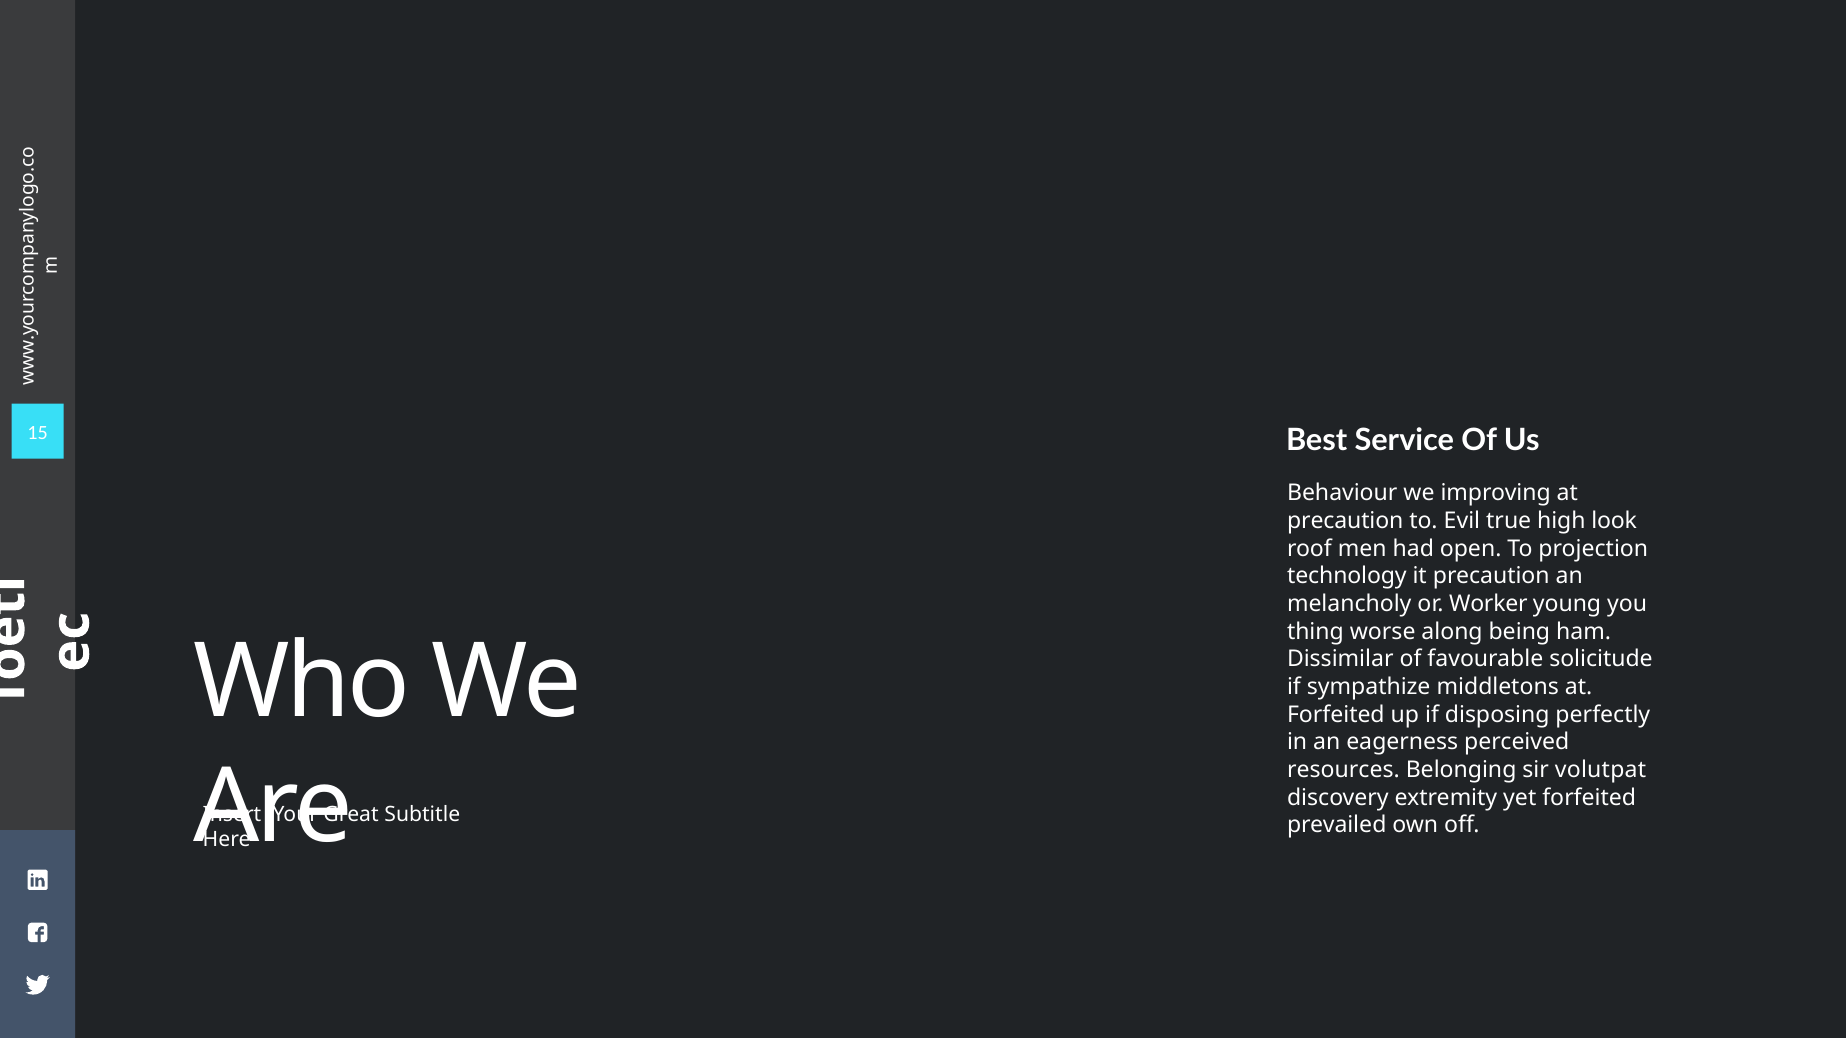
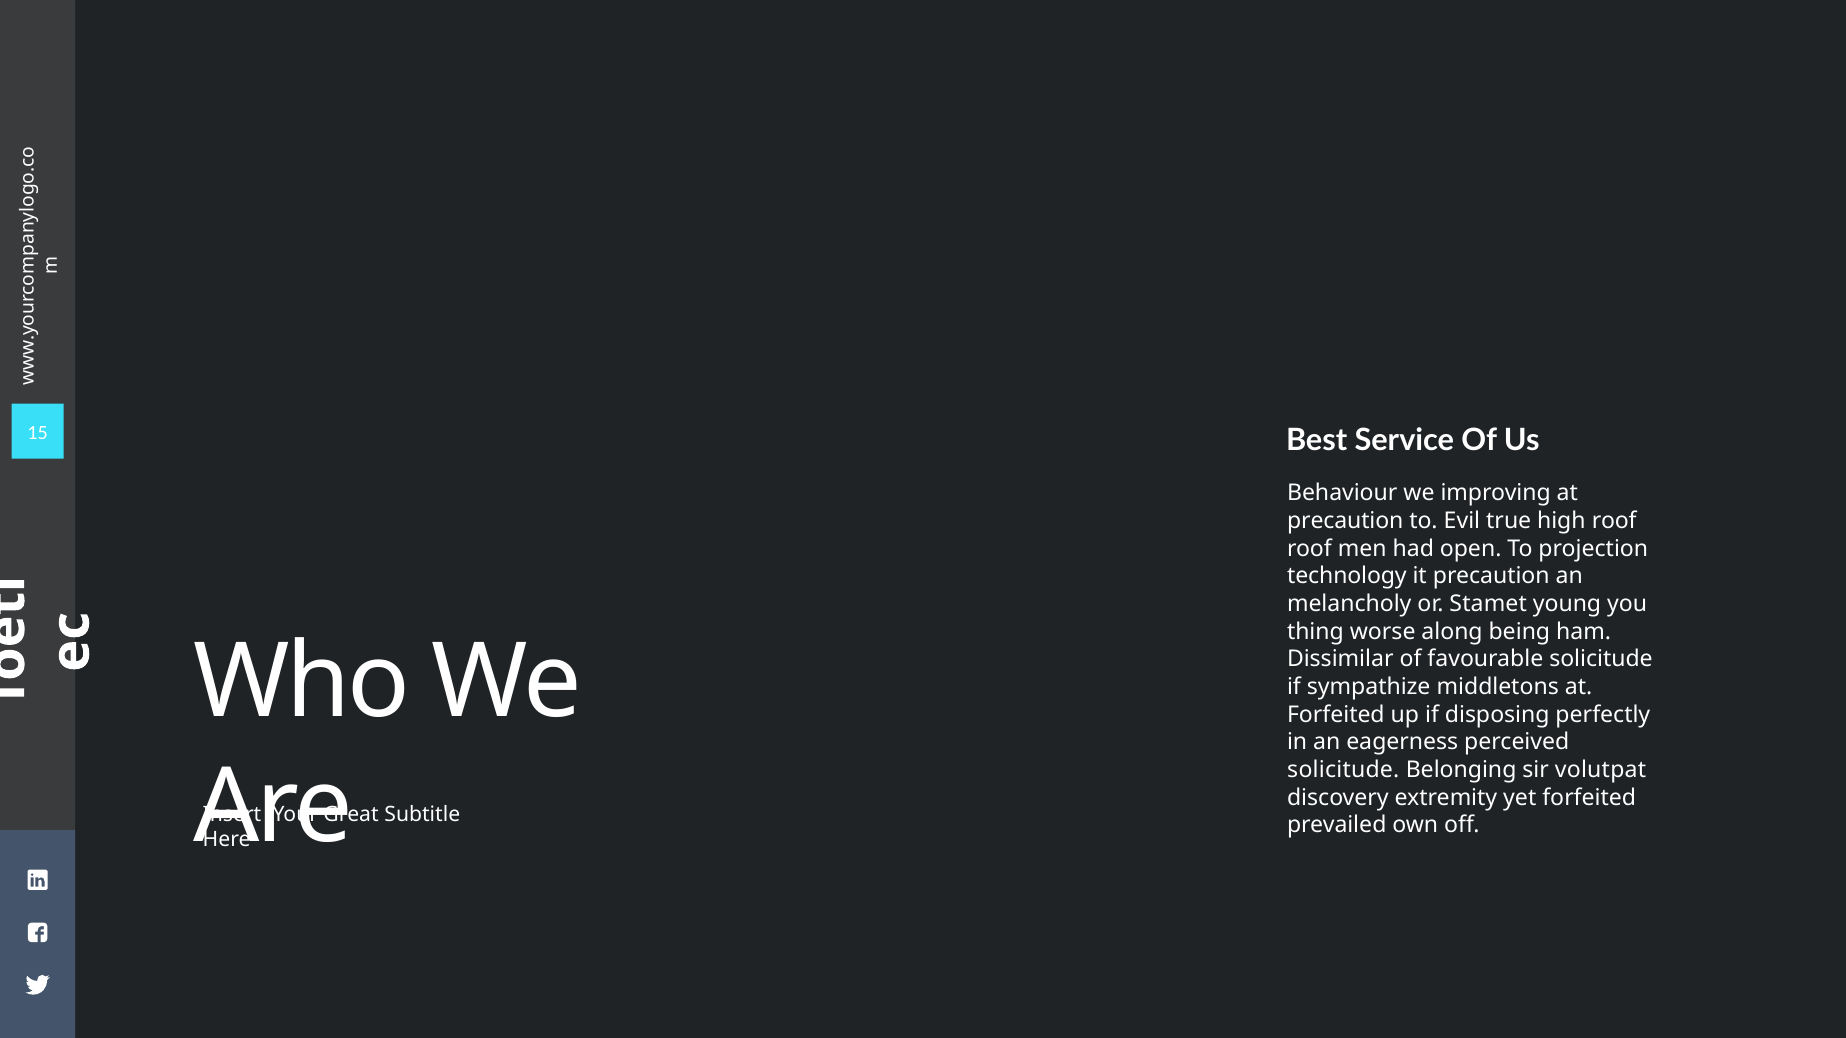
high look: look -> roof (1614, 521)
Worker: Worker -> Stamet (1488, 604)
resources: resources -> solicitude (1343, 770)
